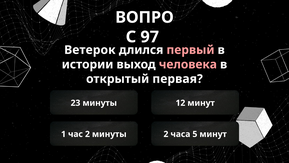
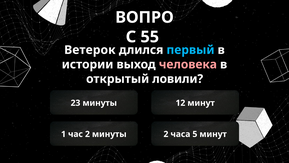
97: 97 -> 55 (150, 37)
первый colour: pink -> light blue (190, 50)
первая: первая -> ловили (178, 79)
